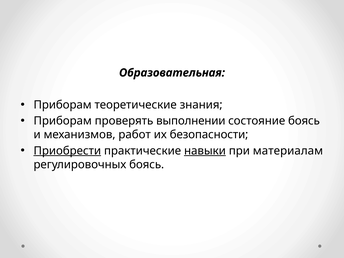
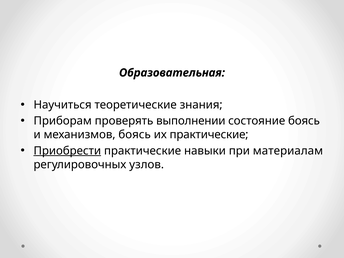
Приборам: Приборам -> Научиться (63, 105)
механизмов работ: работ -> боясь (135, 135)
их безопасности: безопасности -> практические (209, 135)
навыки underline: present -> none (205, 151)
регулировочных боясь: боясь -> узлов (147, 164)
